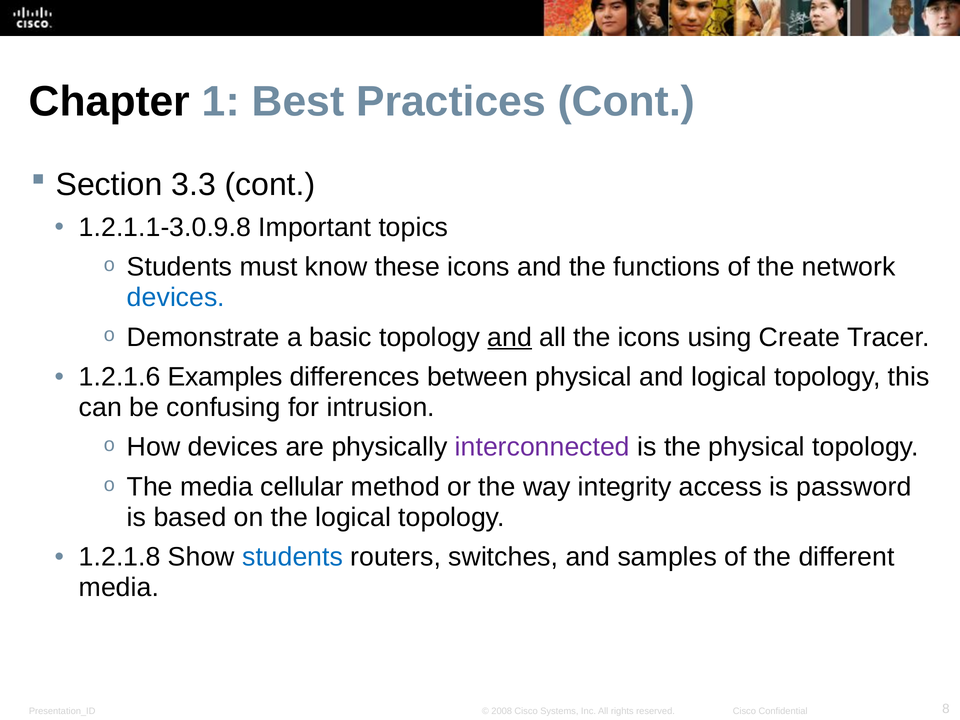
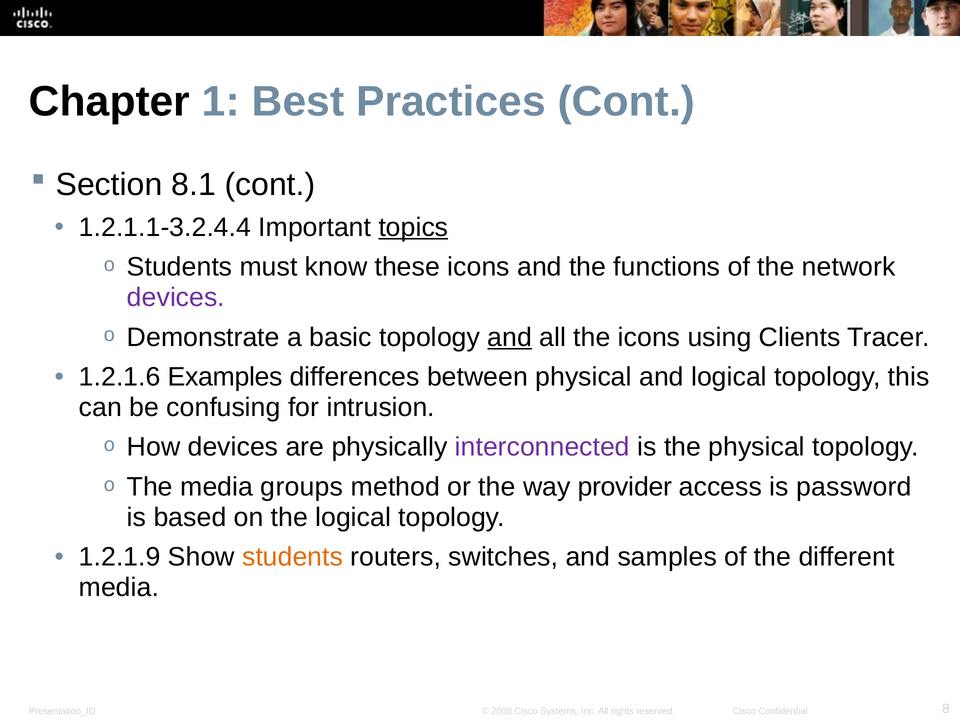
3.3: 3.3 -> 8.1 (194, 185)
1.2.1.1-3.0.9.8: 1.2.1.1-3.0.9.8 -> 1.2.1.1-3.2.4.4 (165, 227)
topics underline: none -> present (413, 227)
devices colour: blue -> purple (176, 297)
Create: Create -> Clients (800, 337)
cellular: cellular -> groups (302, 487)
integrity: integrity -> provider (625, 487)
1.2.1.8: 1.2.1.8 -> 1.2.1.9 (120, 557)
students colour: blue -> orange (293, 557)
